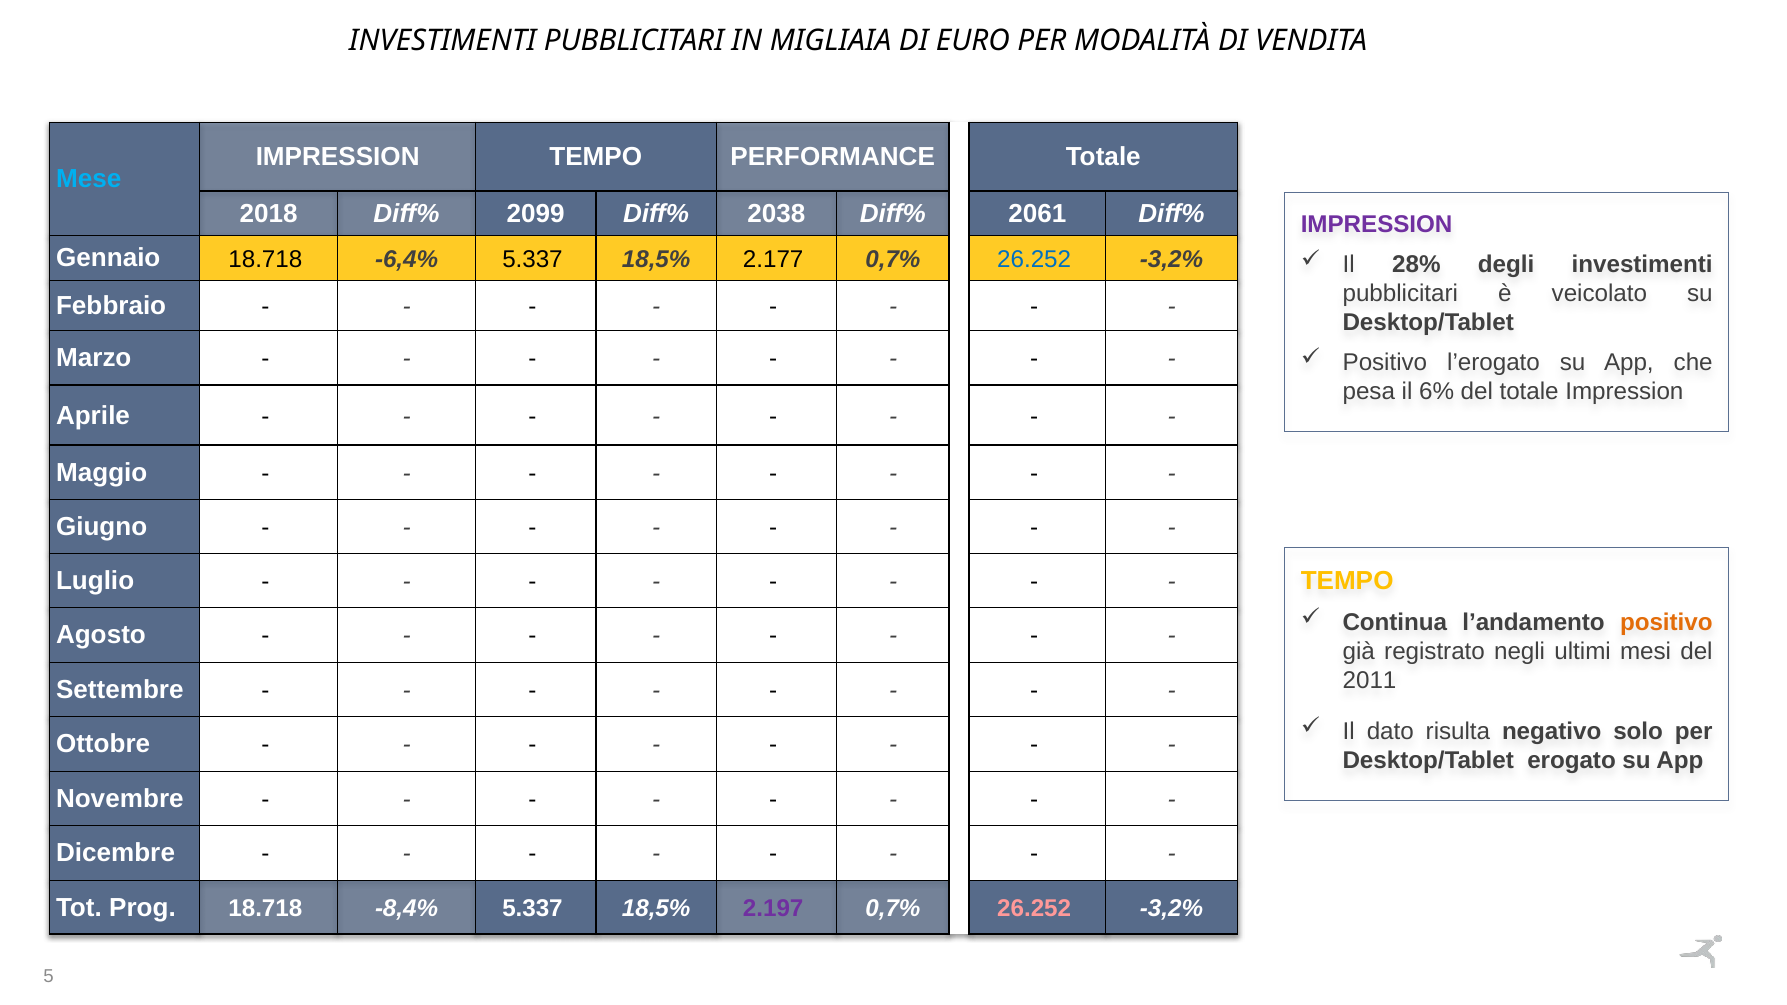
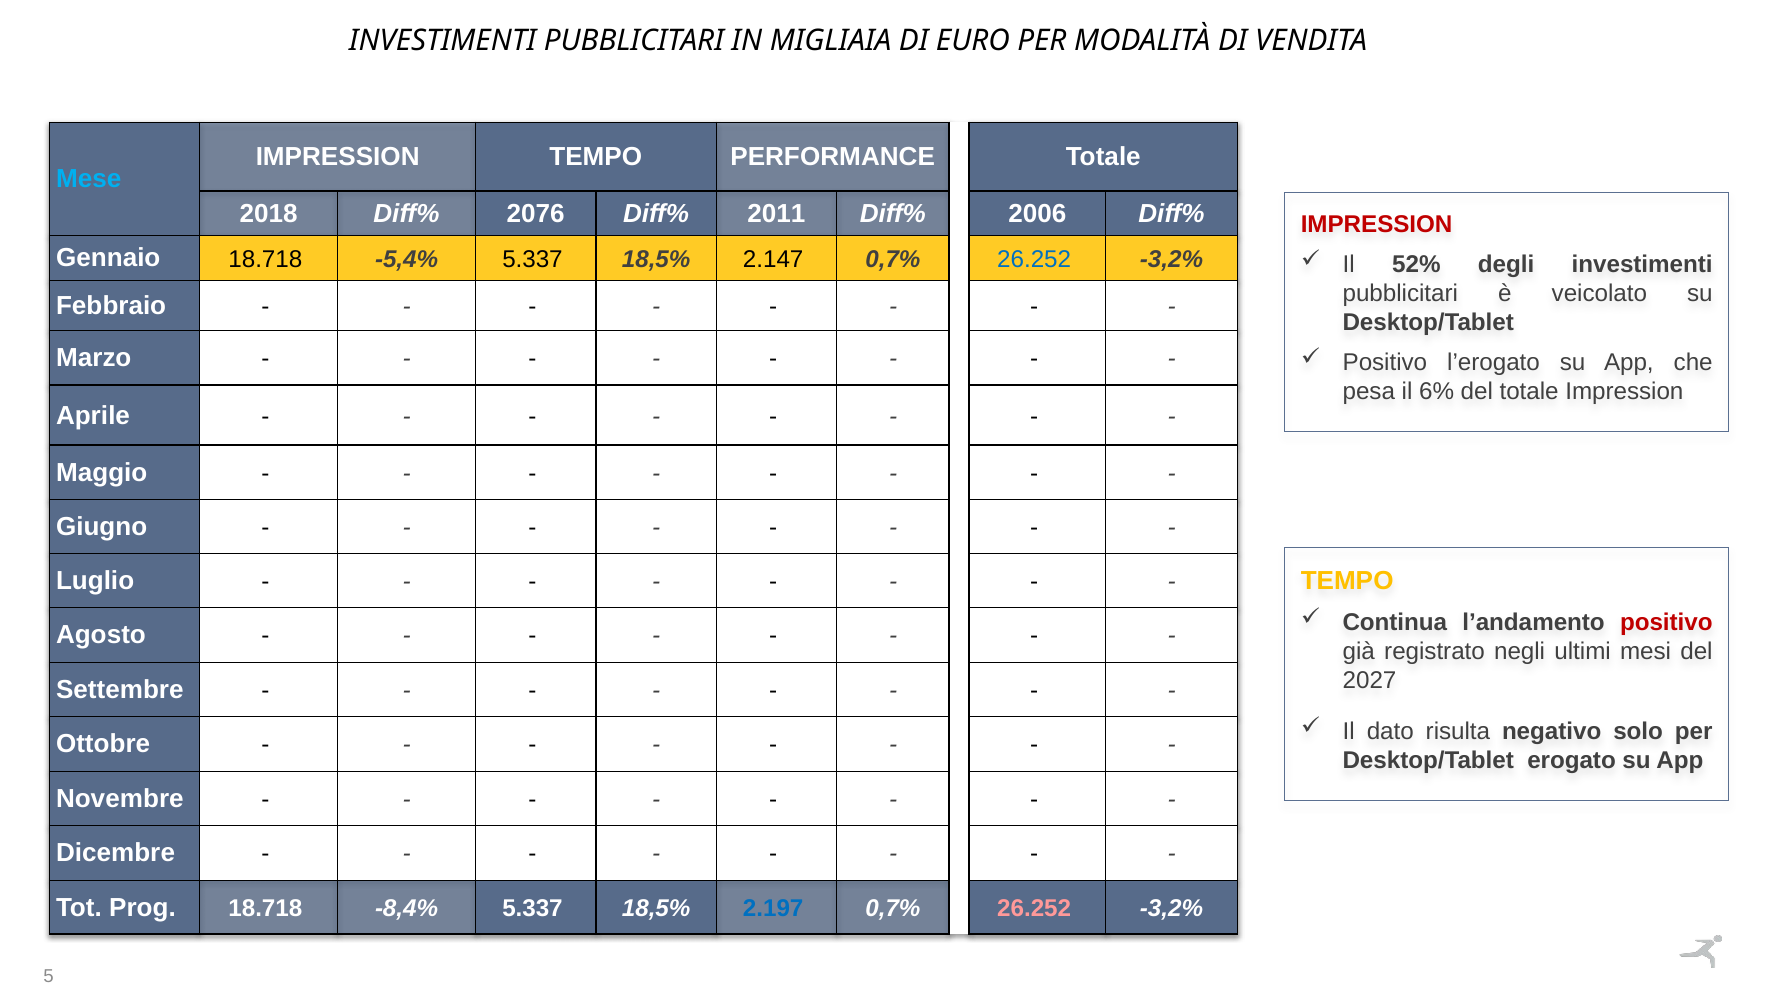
2099: 2099 -> 2076 (536, 214)
2038: 2038 -> 2011 (776, 214)
2061: 2061 -> 2006 (1037, 214)
IMPRESSION colour: purple -> red (1377, 224)
-6,4%: -6,4% -> -5,4% (407, 259)
2.177: 2.177 -> 2.147 (773, 259)
28%: 28% -> 52% (1416, 264)
positivo colour: orange -> red (1666, 623)
2011: 2011 -> 2027 (1370, 681)
2.197 colour: purple -> blue (773, 908)
